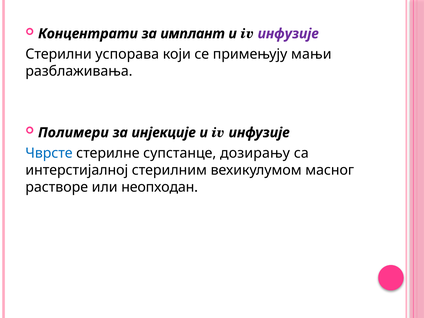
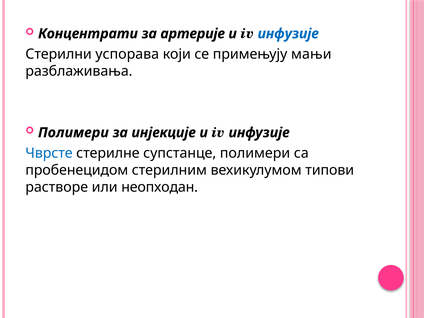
имплант: имплант -> артерије (193, 34)
инфузије colour: purple -> blue (288, 34)
супстанце дозирању: дозирању -> полимери (255, 153)
интерстијалној: интерстијалној -> пробенецидом (77, 170)
масног: масног -> типови (330, 170)
